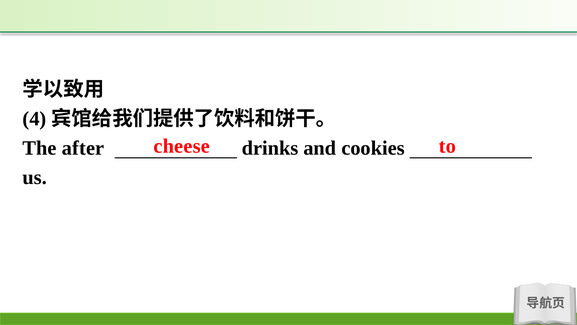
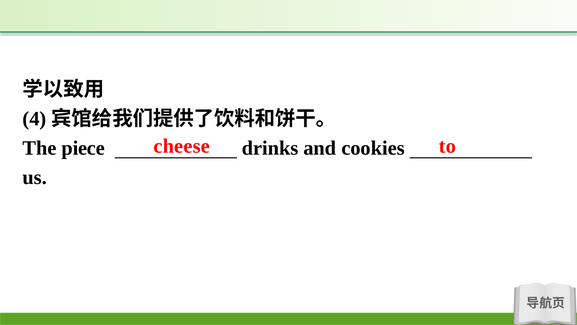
after: after -> piece (83, 148)
